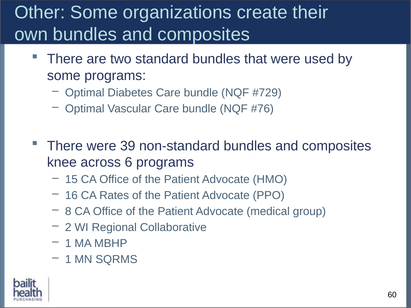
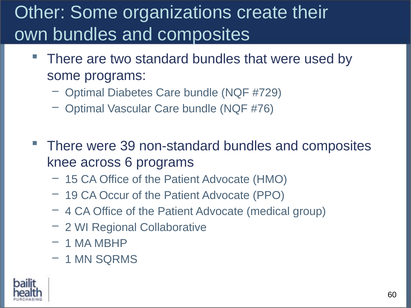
16: 16 -> 19 (71, 196)
Rates: Rates -> Occur (114, 196)
8: 8 -> 4 (68, 212)
